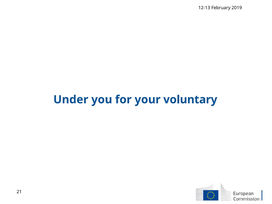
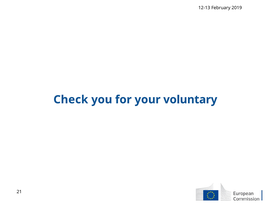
Under: Under -> Check (71, 100)
